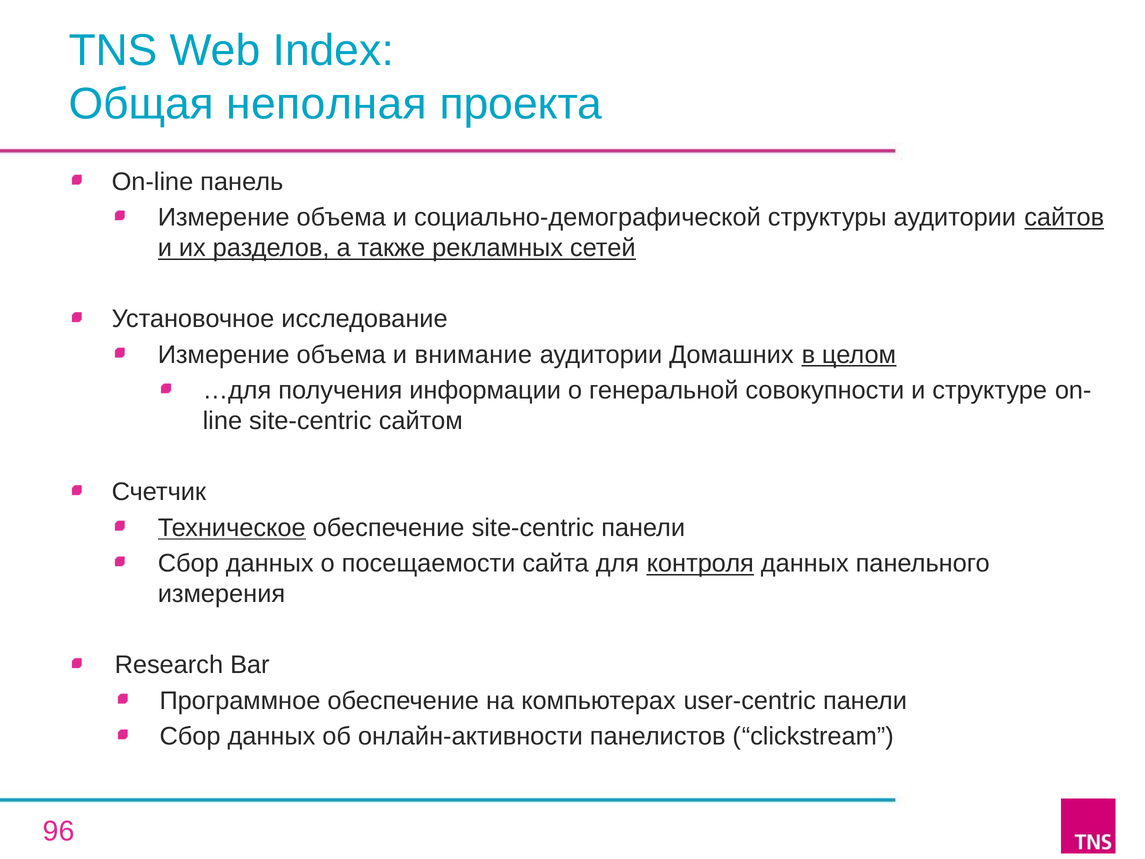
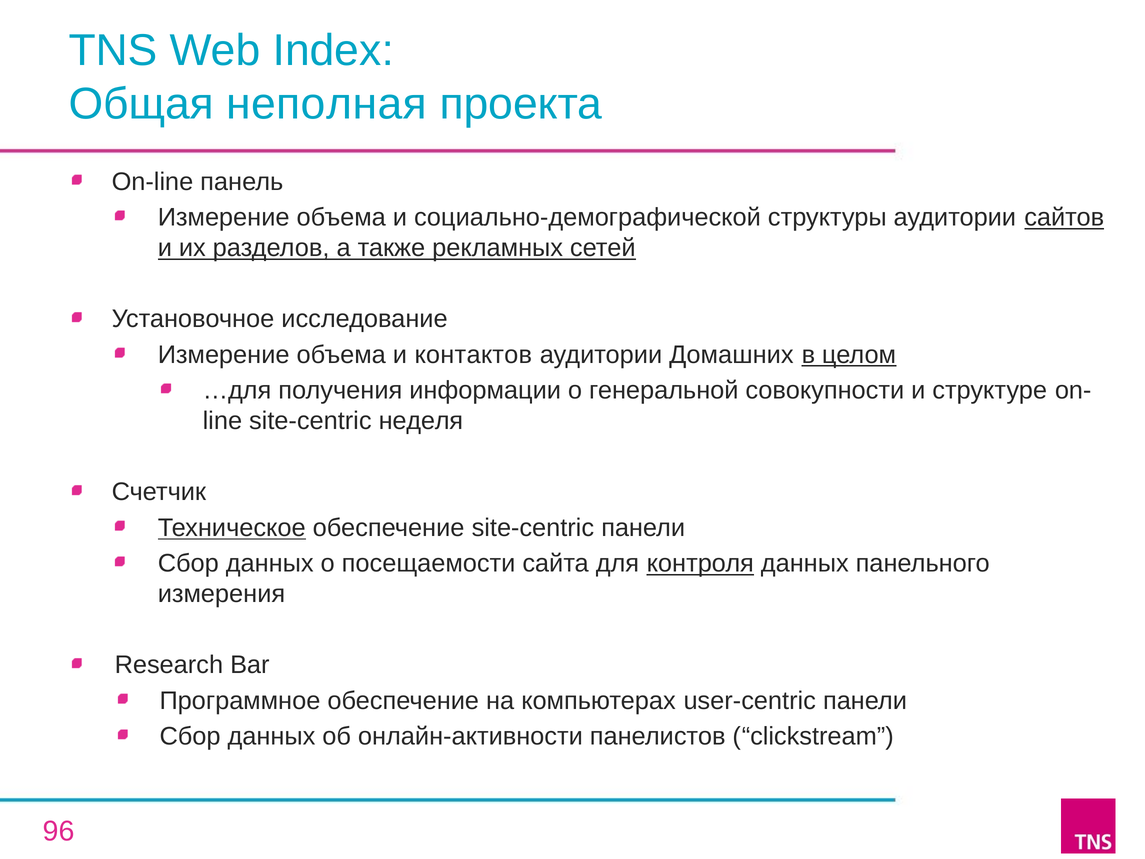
внимание: внимание -> контактов (473, 355)
сайтом: сайтом -> неделя (421, 421)
